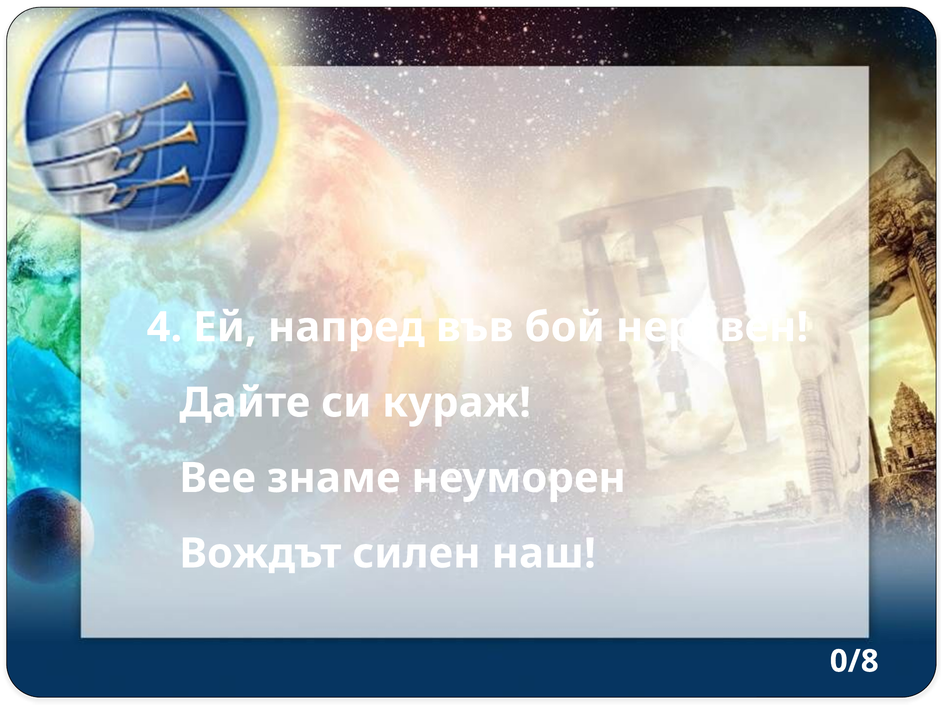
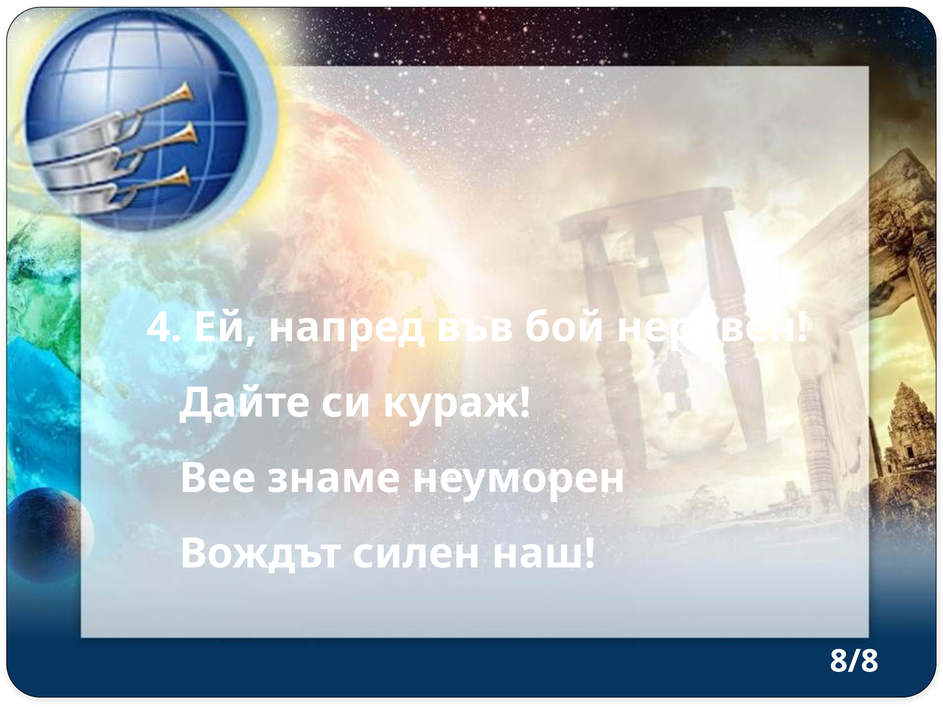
0/8: 0/8 -> 8/8 (854, 661)
